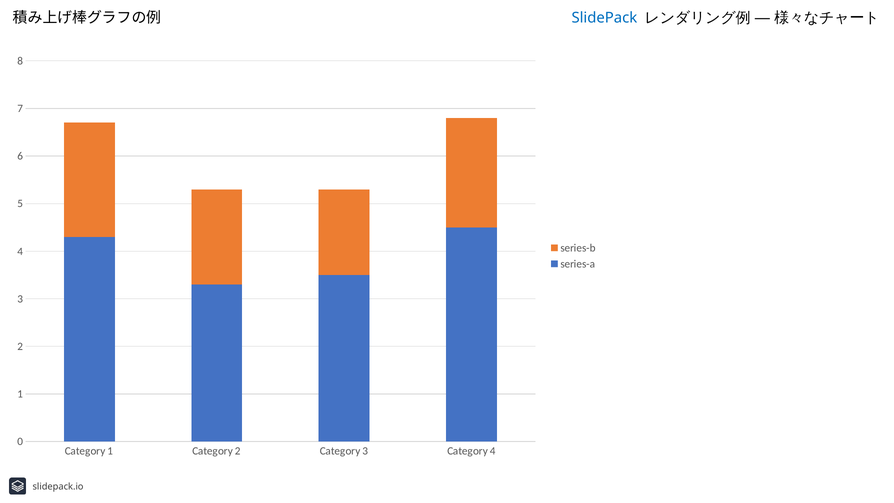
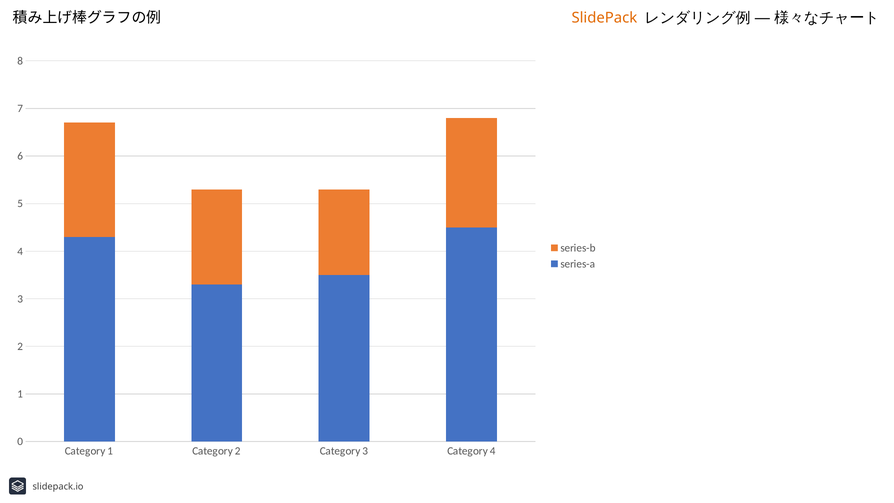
SlidePack colour: blue -> orange (604, 18)
